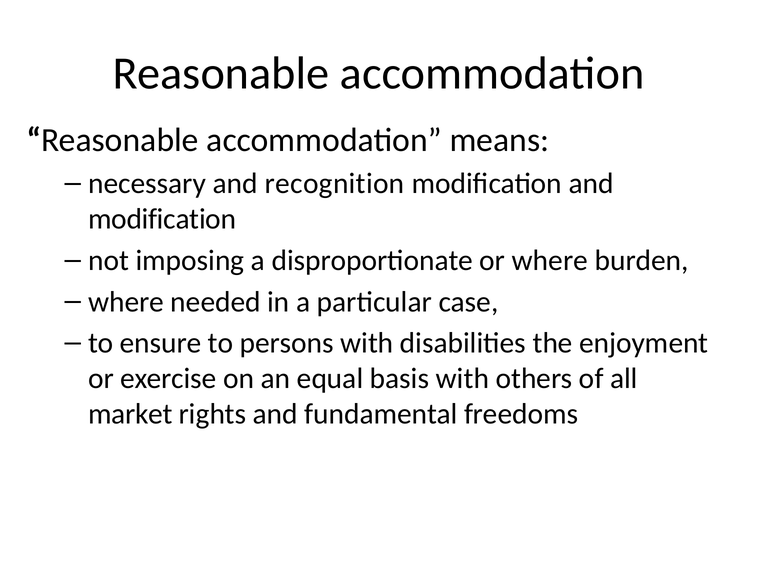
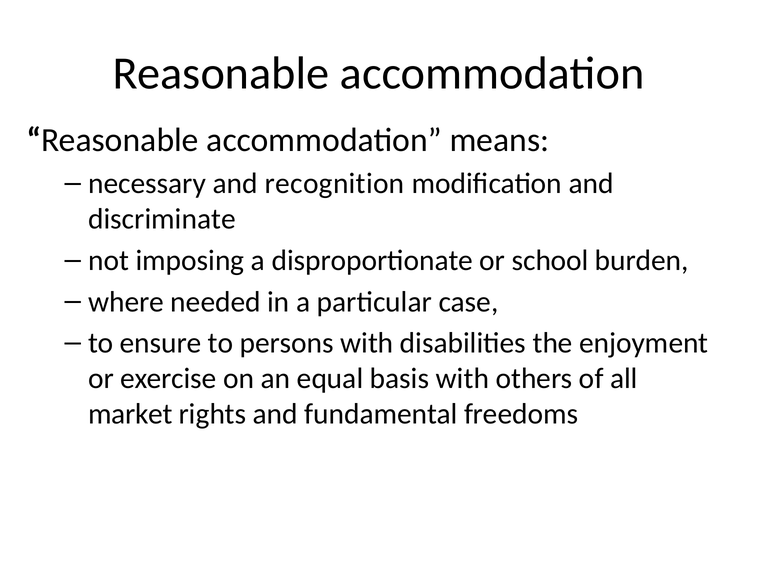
modification: modification -> discriminate (162, 219)
or where: where -> school (550, 260)
